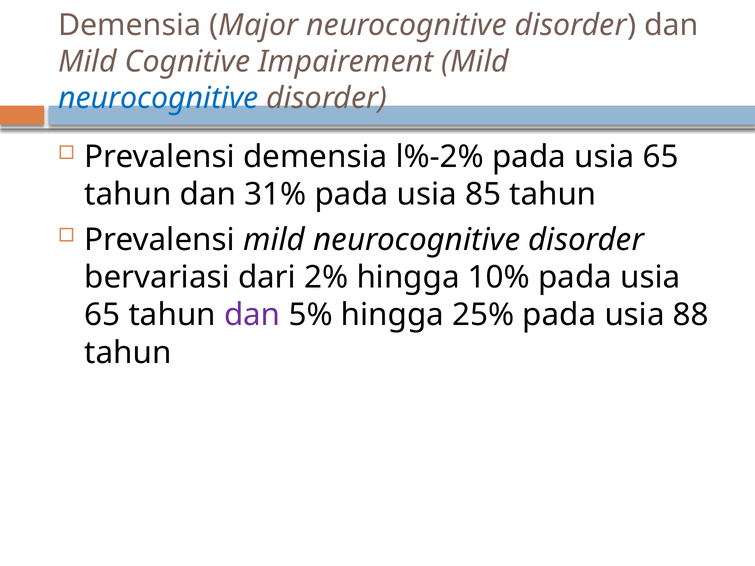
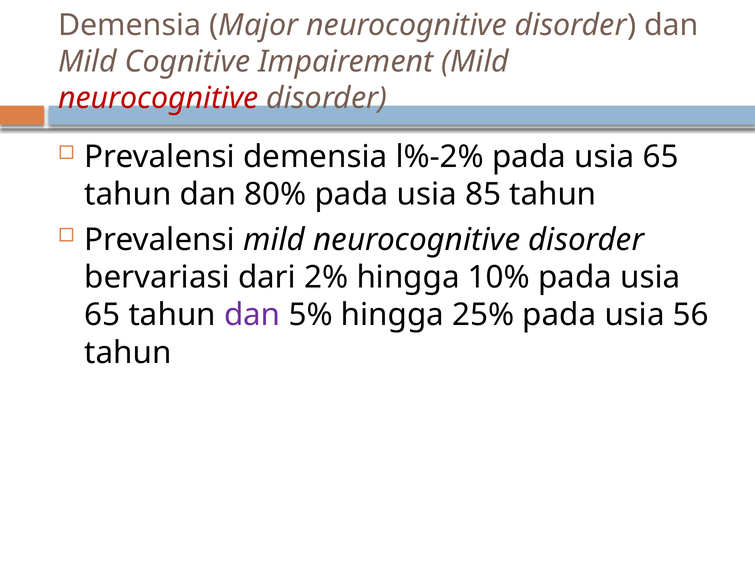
neurocognitive colour: blue -> red (158, 98)
31%: 31% -> 80% (275, 195)
88: 88 -> 56 (691, 315)
